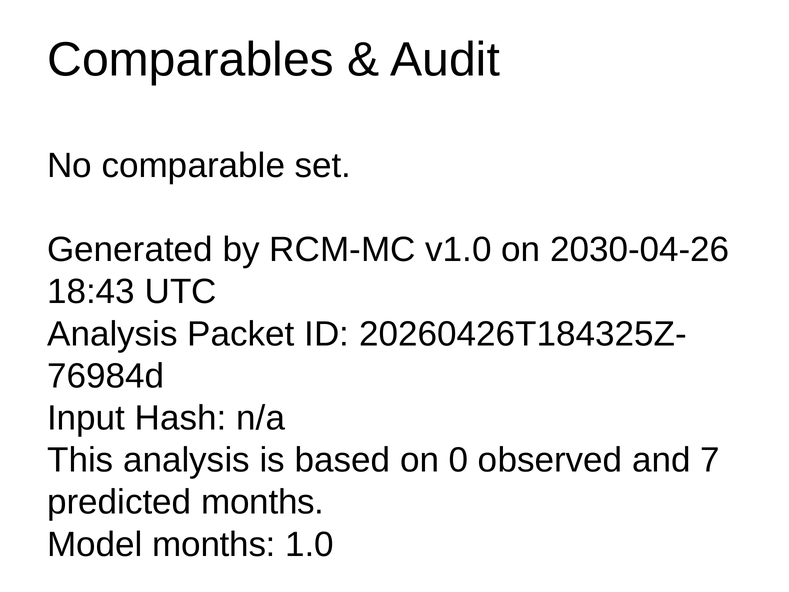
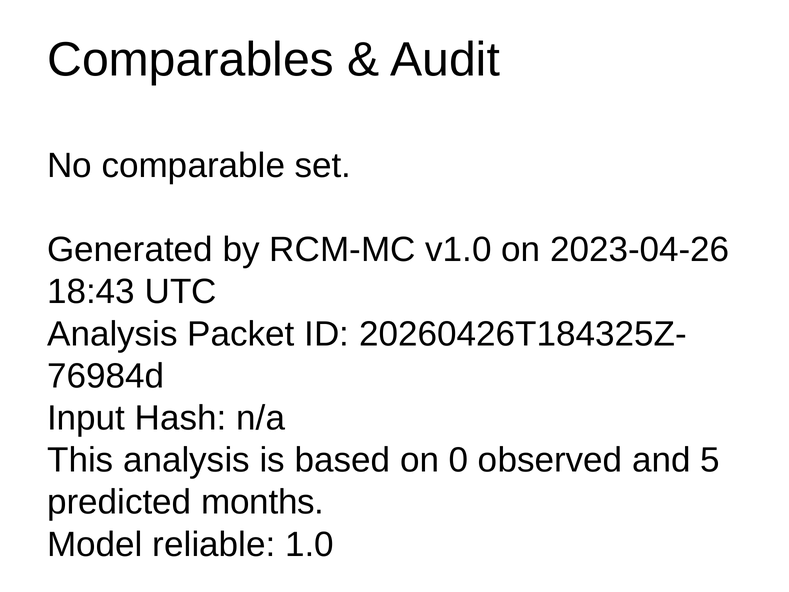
2030-04-26: 2030-04-26 -> 2023-04-26 (640, 250)
7: 7 -> 5 (710, 460)
Model months: months -> reliable (214, 544)
